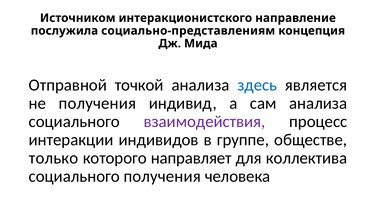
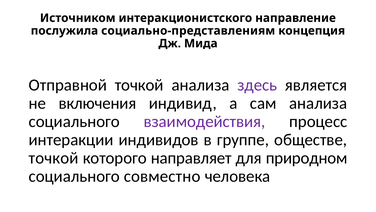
здесь colour: blue -> purple (257, 85)
не получения: получения -> включения (97, 103)
только: только -> точкой (54, 158)
коллектива: коллектива -> природном (307, 158)
социального получения: получения -> совместно (162, 176)
